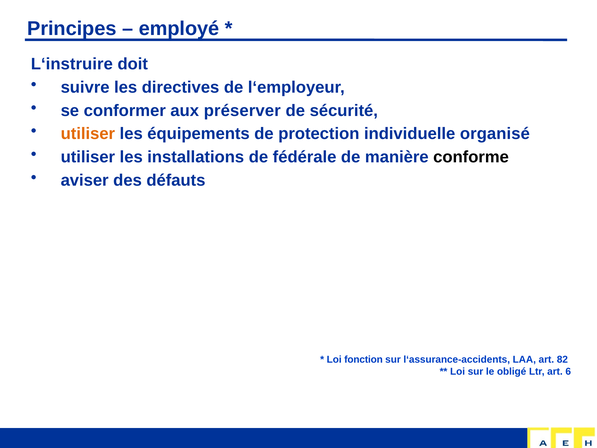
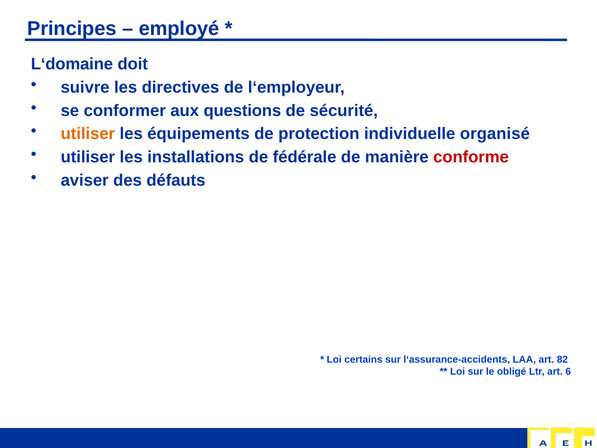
L‘instruire: L‘instruire -> L‘domaine (72, 64)
préserver: préserver -> questions (242, 110)
conforme colour: black -> red (471, 157)
fonction: fonction -> certains (363, 359)
